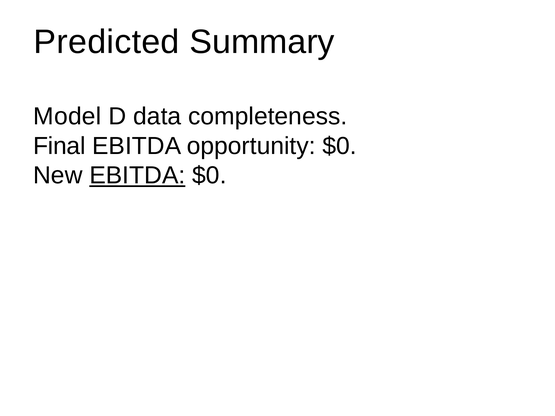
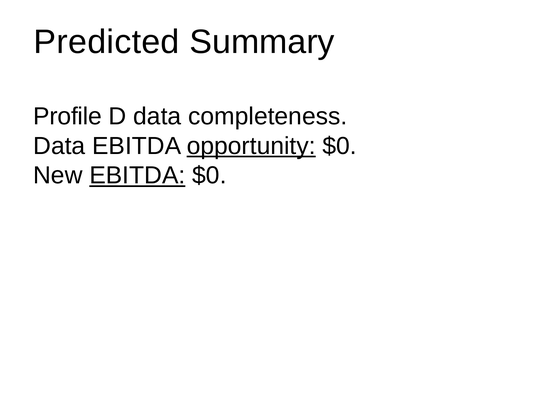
Model: Model -> Profile (68, 116)
Final: Final -> Data (59, 146)
opportunity underline: none -> present (251, 146)
